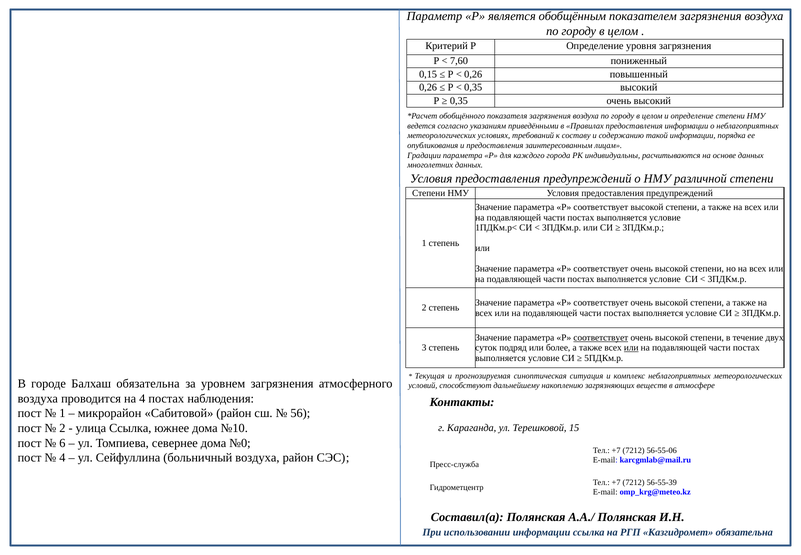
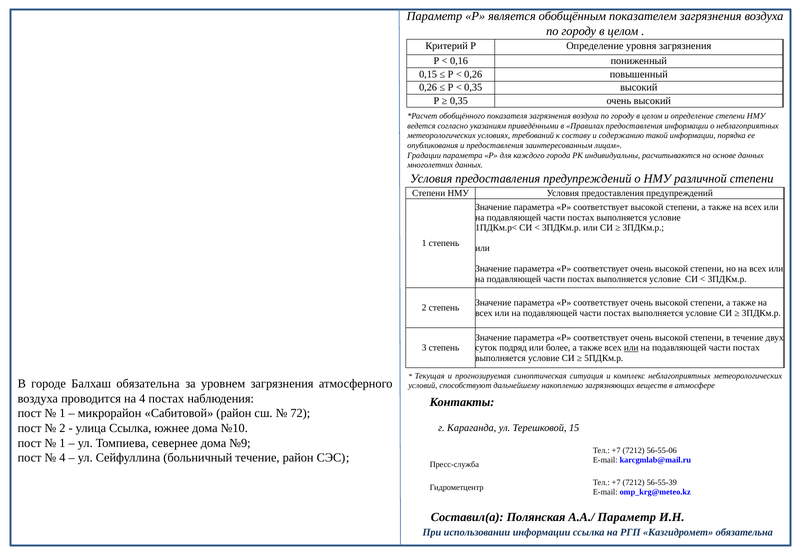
7,60: 7,60 -> 0,16 (459, 61)
соответствует underline: present -> none (601, 337)
56: 56 -> 72 (300, 413)
6: 6 -> 1 (62, 443)
№0: №0 -> №9 (240, 443)
больничный воздуха: воздуха -> течение (257, 457)
А.А./ Полянская: Полянская -> Параметр (627, 516)
